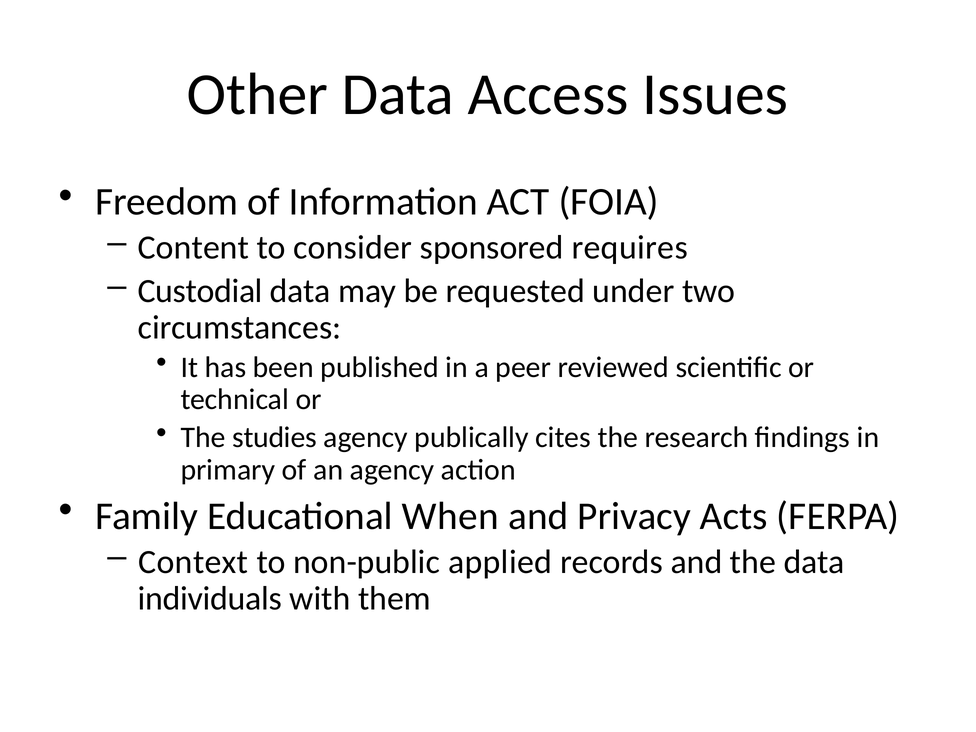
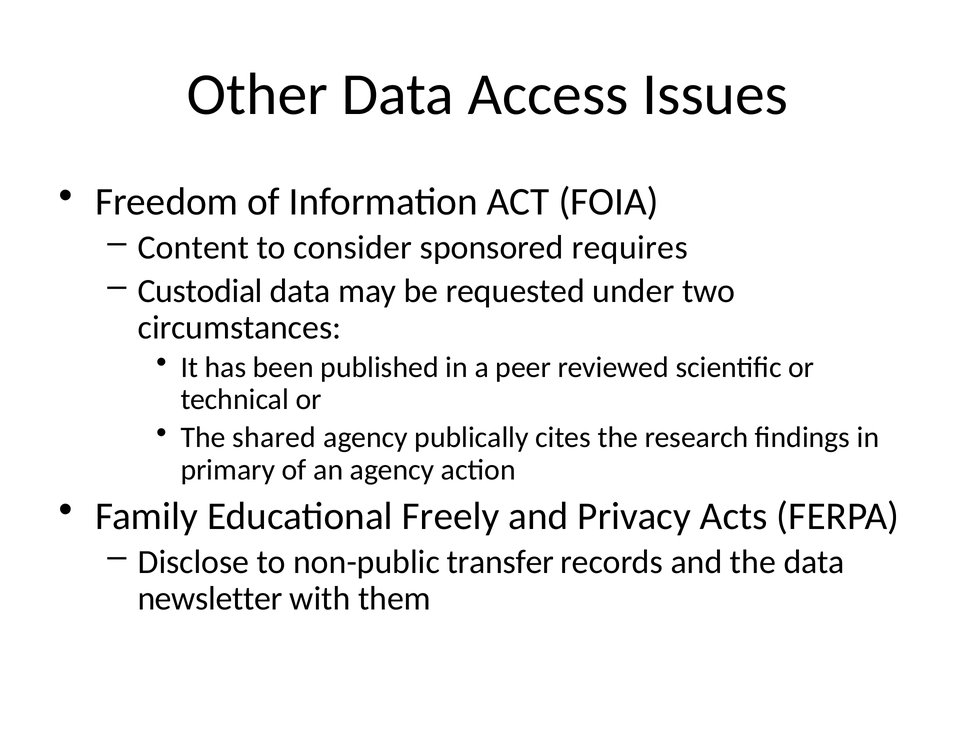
studies: studies -> shared (274, 438)
When: When -> Freely (451, 516)
Context: Context -> Disclose (194, 562)
applied: applied -> transfer (500, 562)
individuals: individuals -> newsletter (210, 598)
